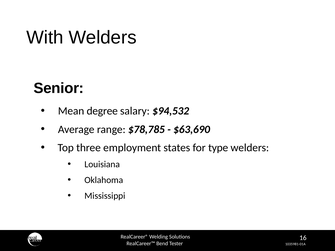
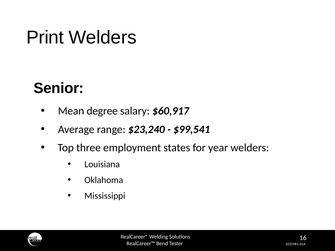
With: With -> Print (45, 38)
$94,532: $94,532 -> $60,917 (171, 111)
$78,785: $78,785 -> $23,240 (146, 129)
$63,690: $63,690 -> $99,541 (192, 129)
type: type -> year (218, 148)
